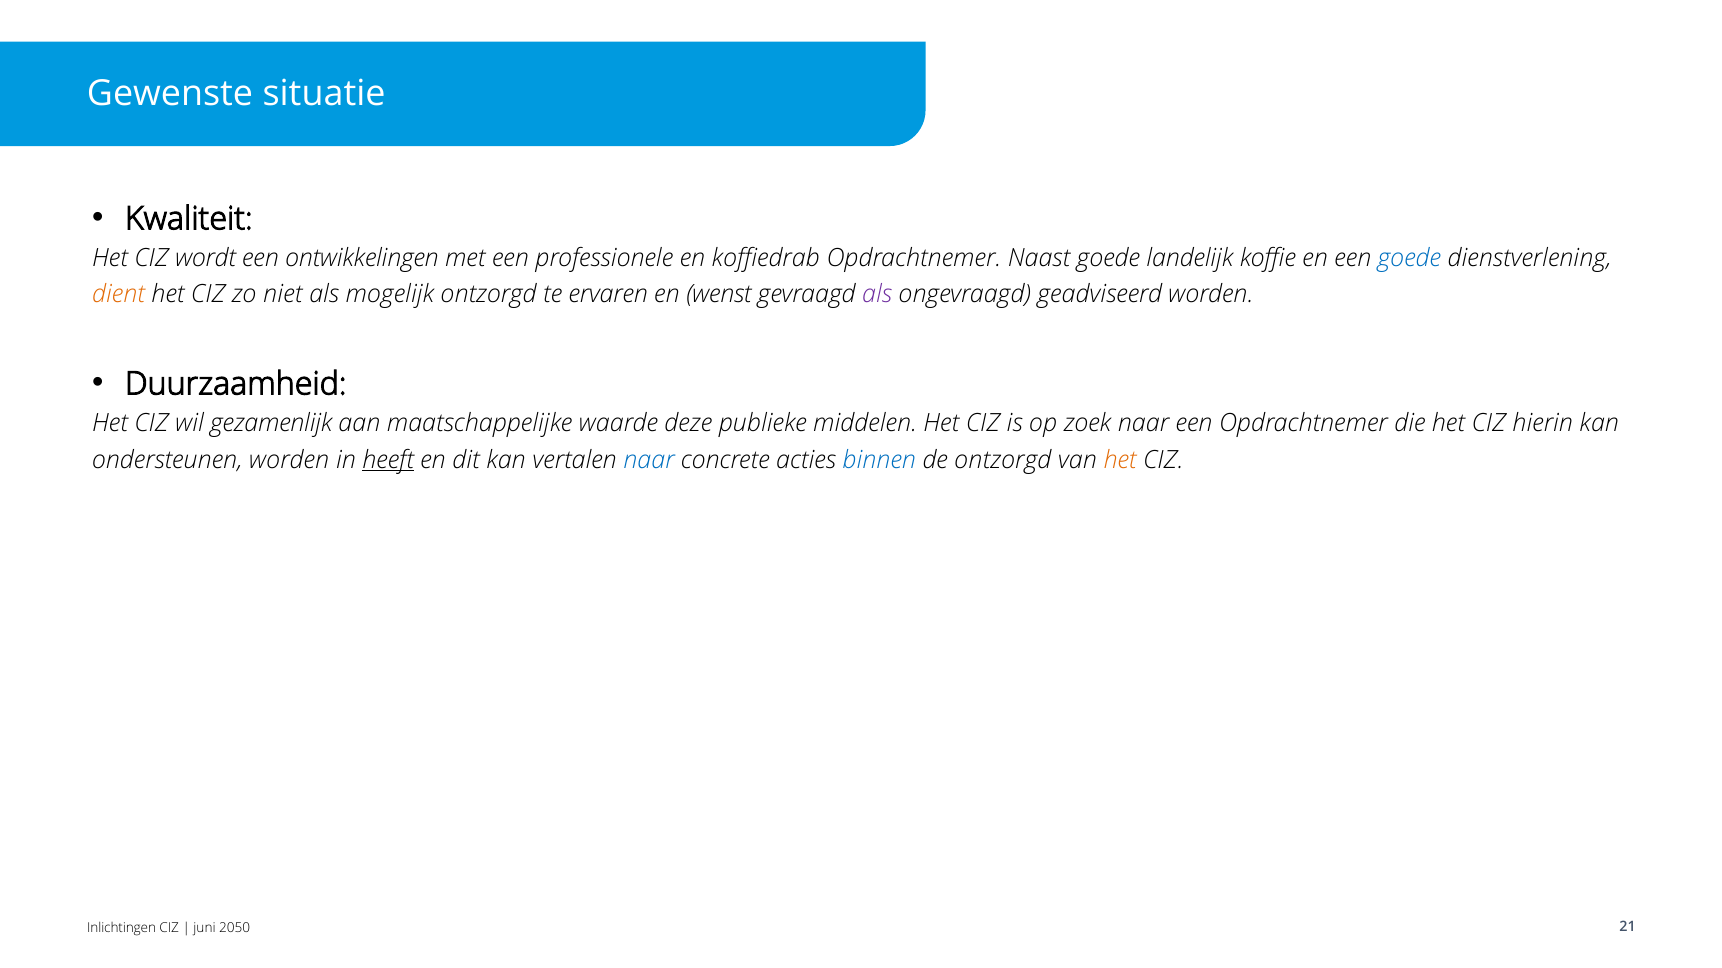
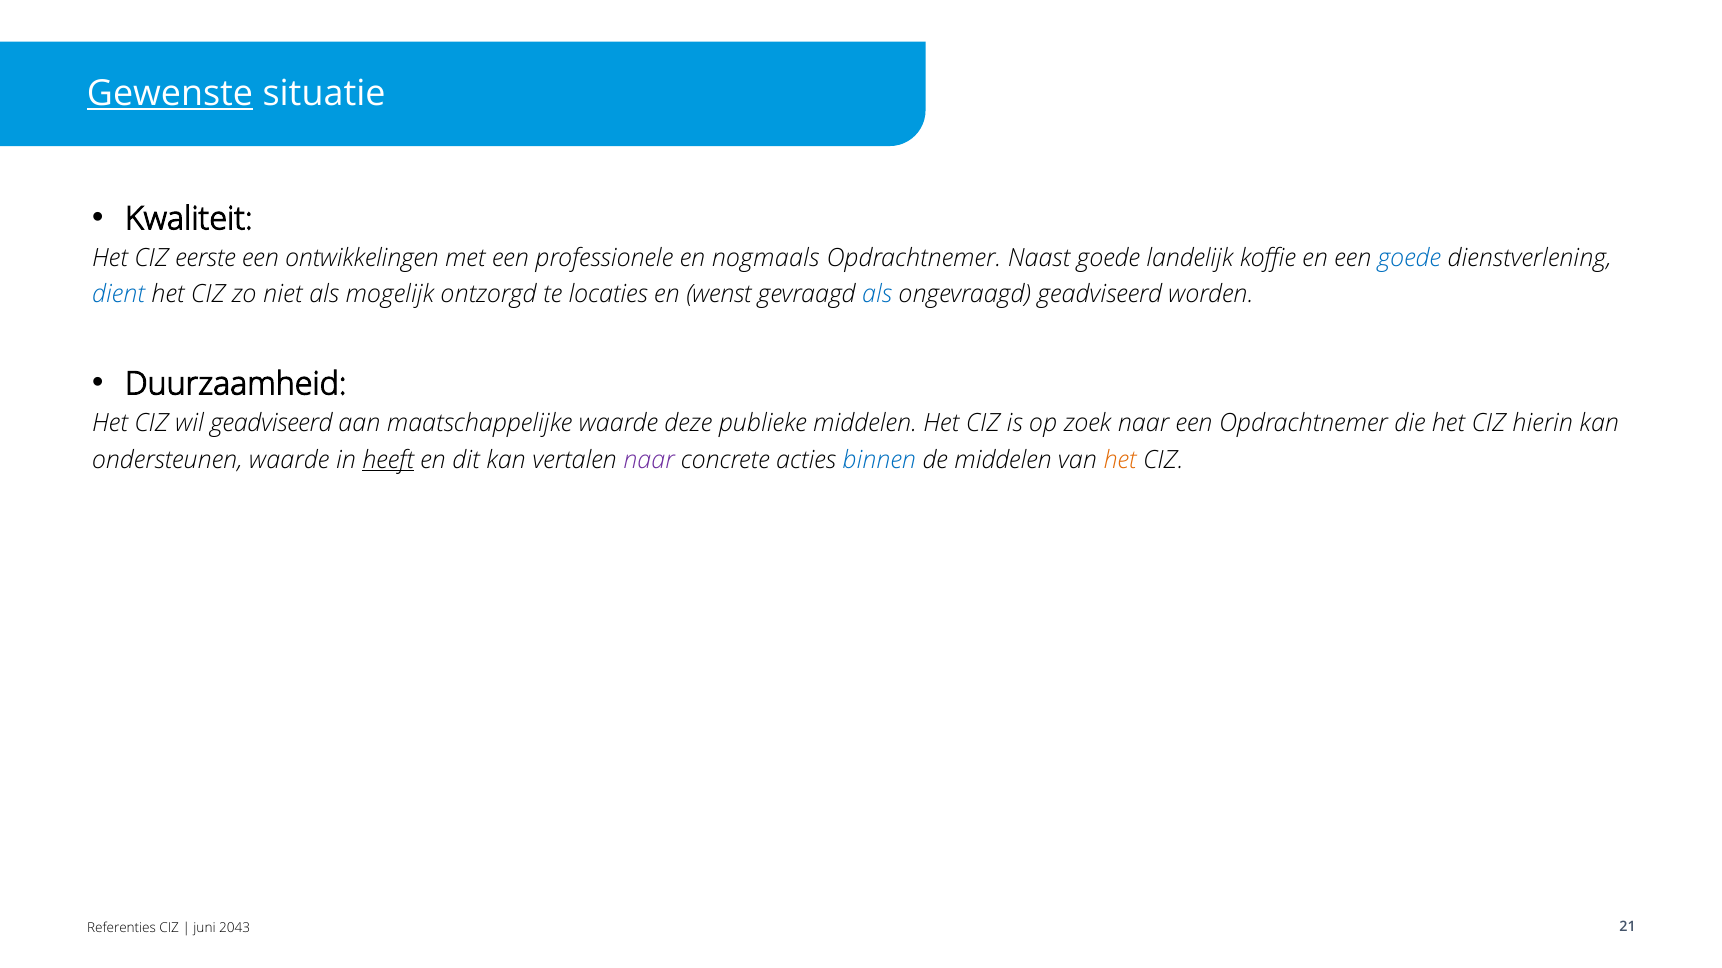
Gewenste underline: none -> present (170, 94)
wordt: wordt -> eerste (206, 259)
koffiedrab: koffiedrab -> nogmaals (766, 259)
dient colour: orange -> blue (118, 295)
ervaren: ervaren -> locaties (608, 295)
als colour: purple -> blue (877, 295)
wil gezamenlijk: gezamenlijk -> geadviseerd (271, 424)
ondersteunen worden: worden -> waarde (289, 460)
naar colour: blue -> purple (649, 460)
de ontzorgd: ontzorgd -> middelen (1003, 460)
Inlichtingen: Inlichtingen -> Referenties (122, 929)
2050: 2050 -> 2043 (235, 929)
